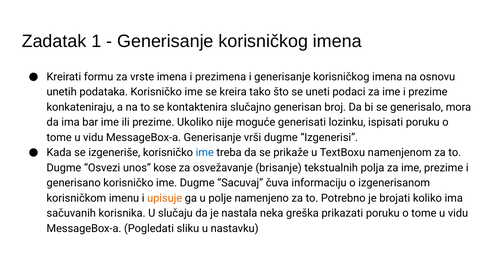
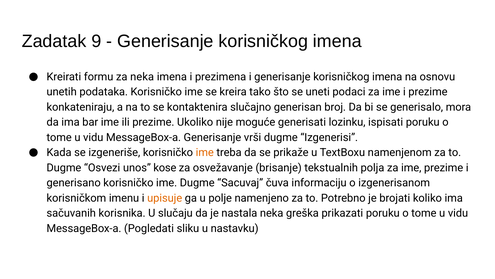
1: 1 -> 9 (96, 41)
za vrste: vrste -> neka (142, 77)
ime colour: blue -> orange (205, 152)
